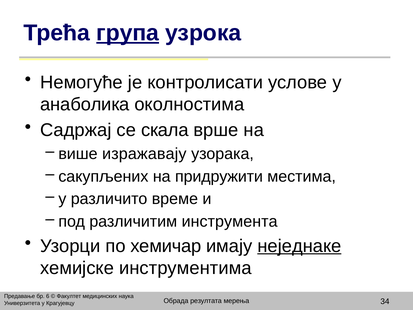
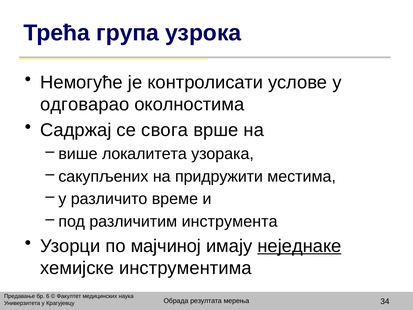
група underline: present -> none (128, 33)
анаболика: анаболика -> одговарао (85, 104)
скала: скала -> свога (165, 130)
изражавају: изражавају -> локалитета (144, 154)
хемичар: хемичар -> мајчиној (166, 246)
